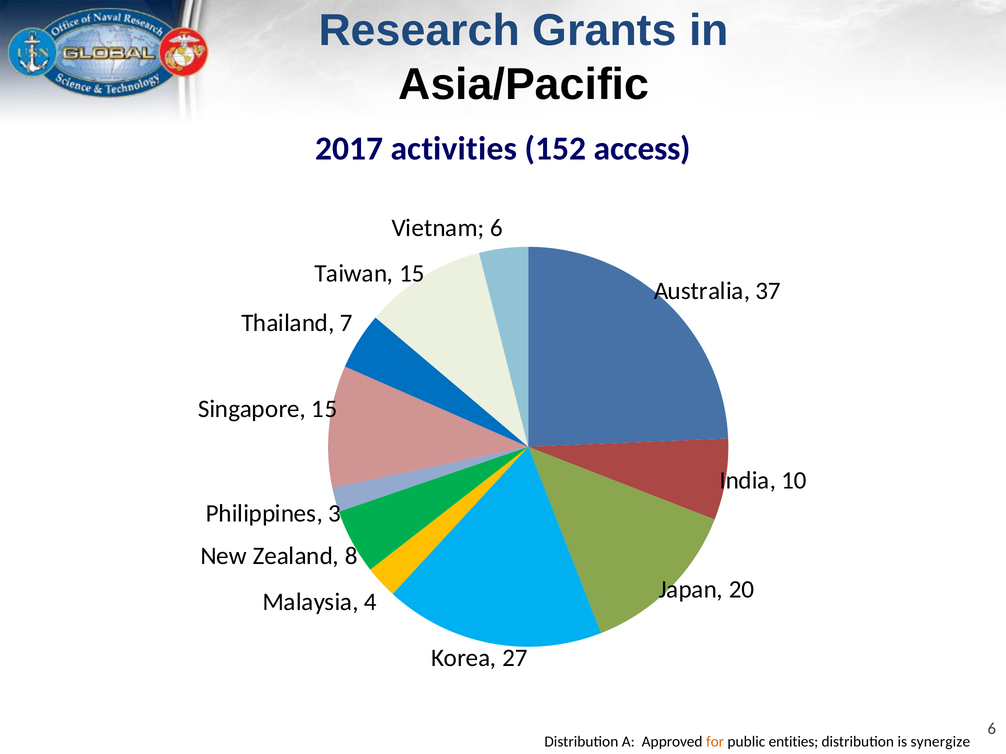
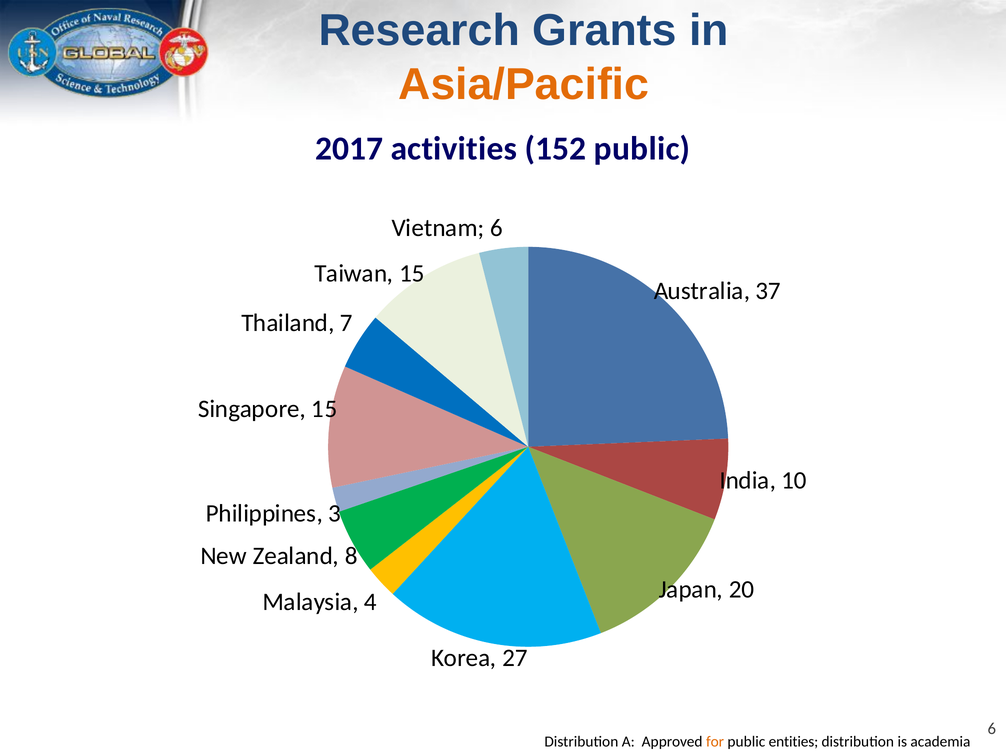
Asia/Pacific colour: black -> orange (524, 84)
152 access: access -> public (642, 149)
synergize: synergize -> academia (940, 742)
